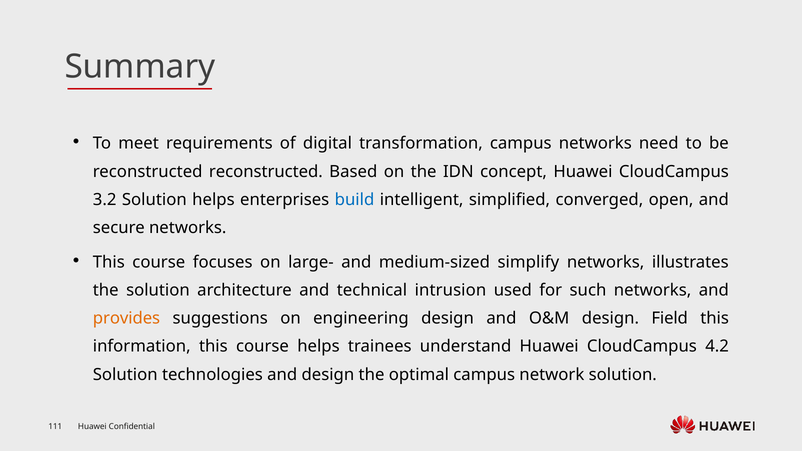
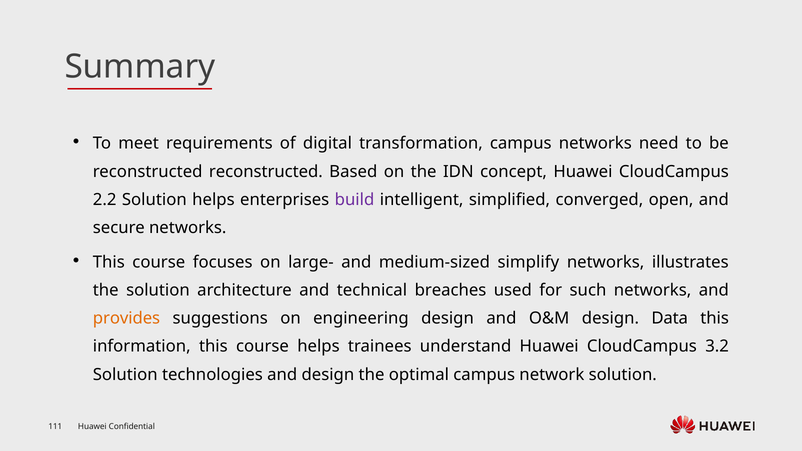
3.2: 3.2 -> 2.2 (105, 200)
build colour: blue -> purple (355, 200)
intrusion: intrusion -> breaches (451, 290)
Field: Field -> Data (670, 318)
4.2: 4.2 -> 3.2 (717, 347)
